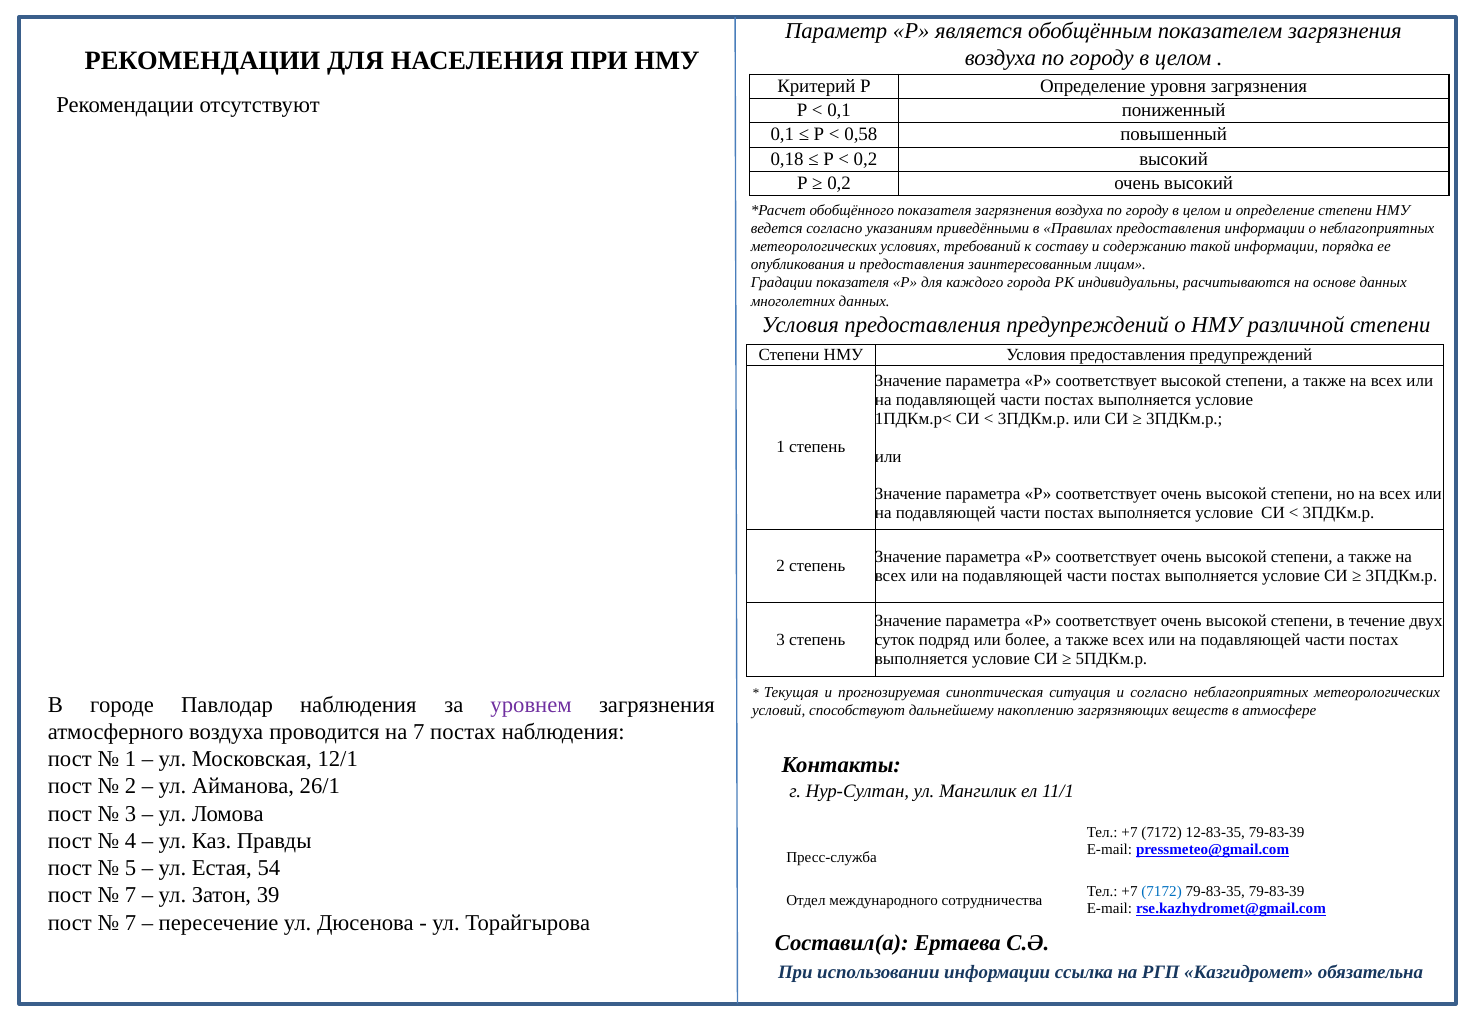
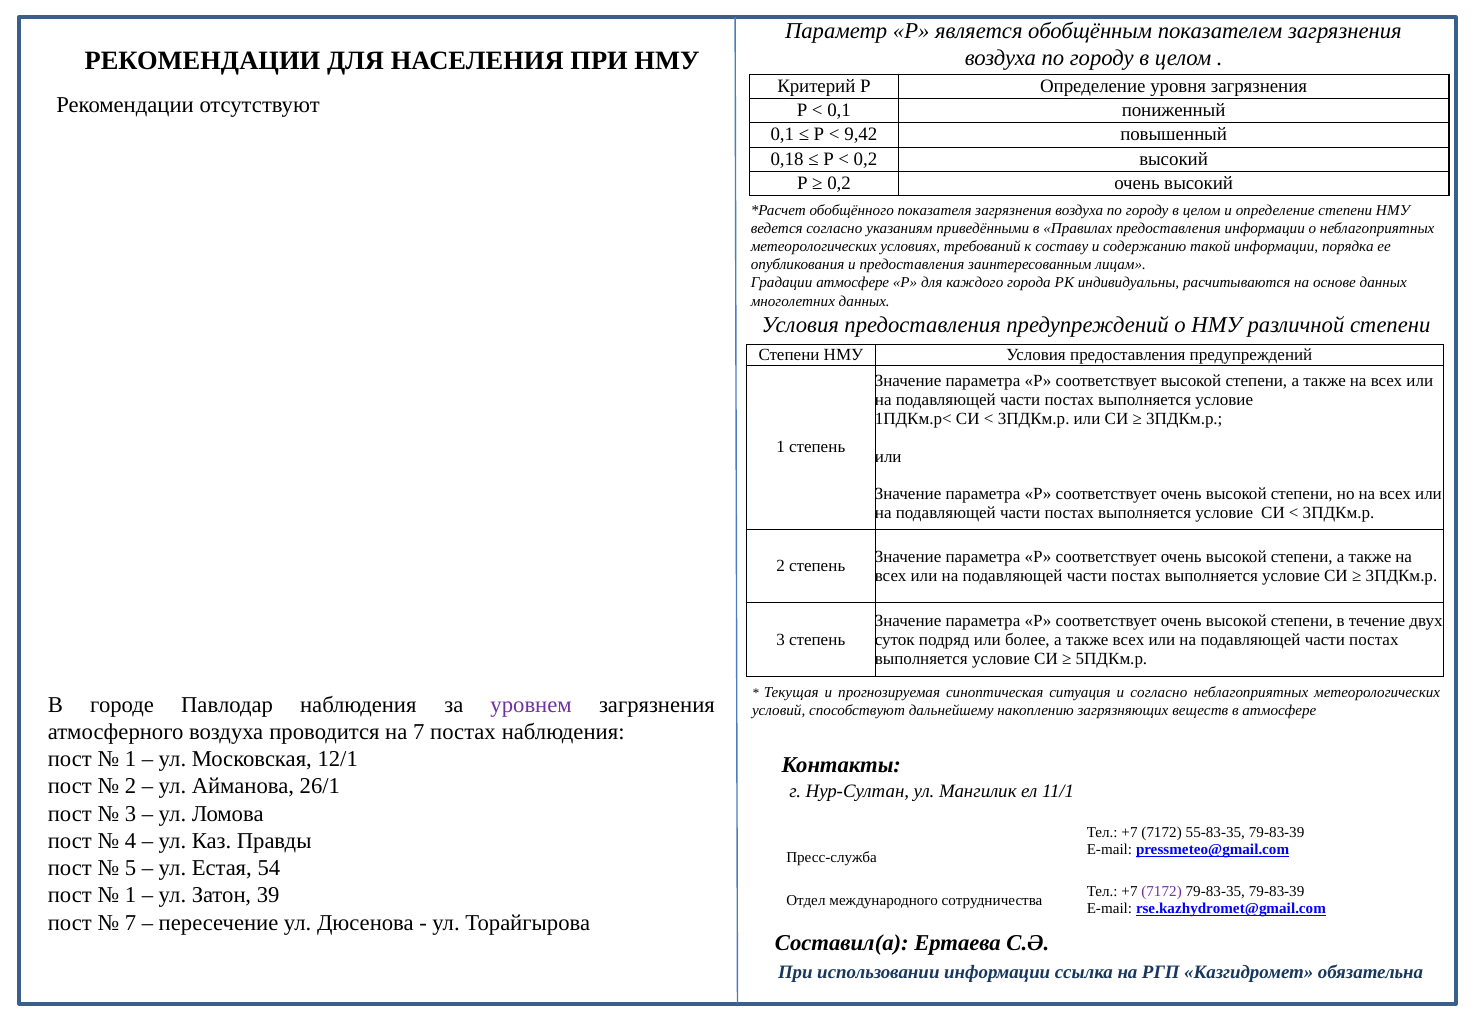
0,58: 0,58 -> 9,42 (861, 135)
Градации показателя: показателя -> атмосфере (853, 283)
12-83-35: 12-83-35 -> 55-83-35 (1215, 833)
7172 colour: blue -> purple (1162, 892)
7: 7 -> 1 (130, 896)
